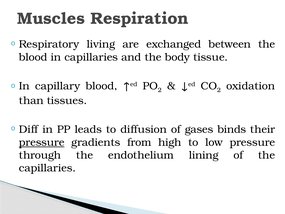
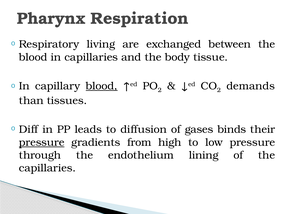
Muscles: Muscles -> Pharynx (51, 18)
blood underline: none -> present (102, 86)
oxidation: oxidation -> demands (251, 86)
